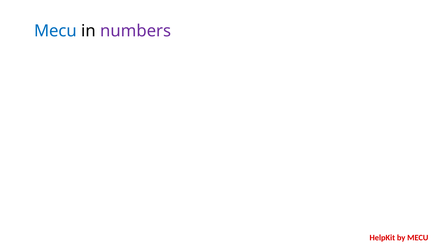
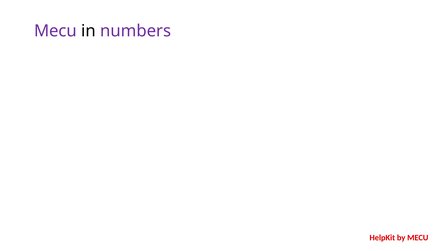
Mecu colour: blue -> purple (55, 31)
